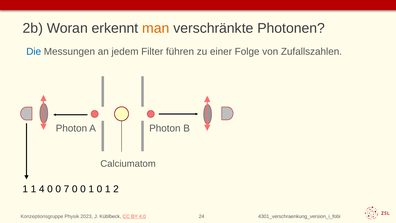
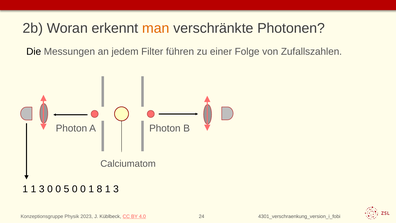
Die colour: blue -> black (34, 52)
1 1 4: 4 -> 3 (42, 189)
7: 7 -> 5 (66, 189)
1 0: 0 -> 8 (99, 189)
2: 2 -> 3 (116, 189)
